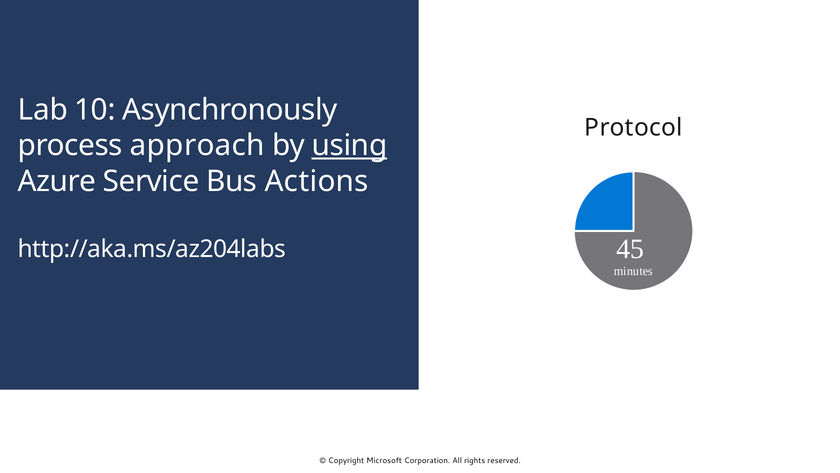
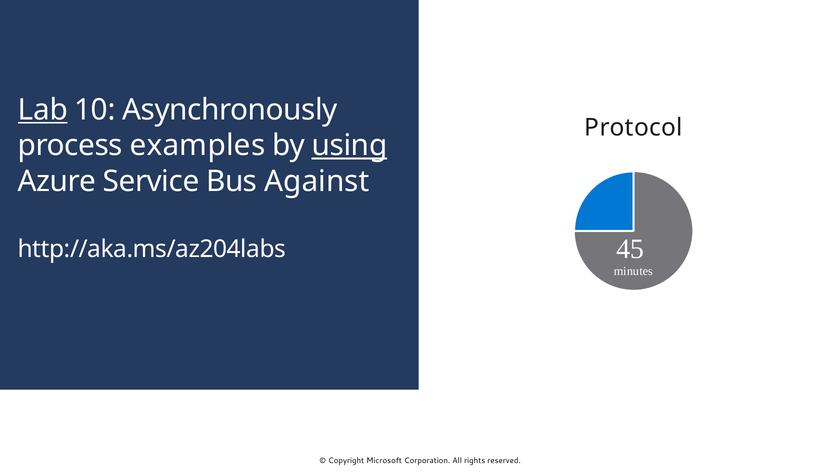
Lab underline: none -> present (43, 110)
approach: approach -> examples (197, 145)
Actions: Actions -> Against (317, 181)
